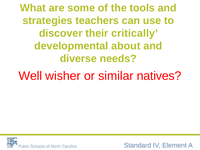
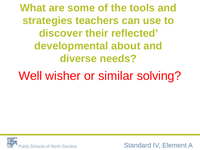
critically: critically -> reflected (135, 33)
natives: natives -> solving (159, 76)
